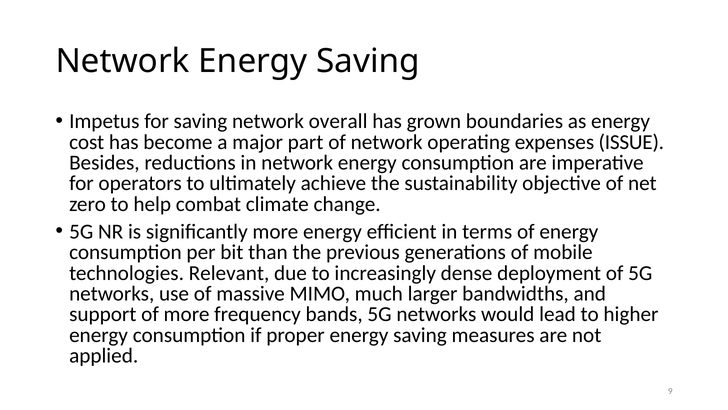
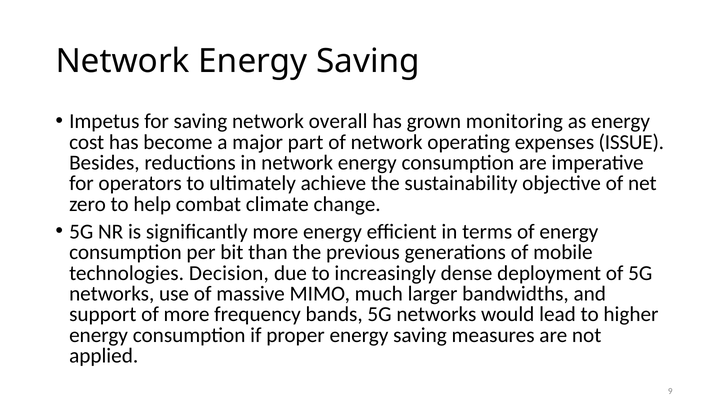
boundaries: boundaries -> monitoring (514, 121)
Relevant: Relevant -> Decision (229, 273)
